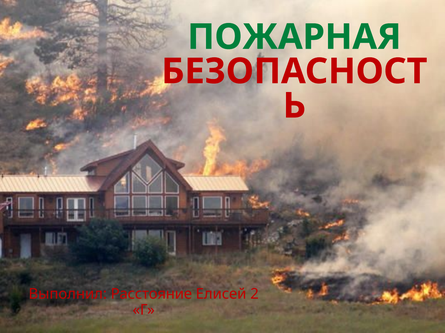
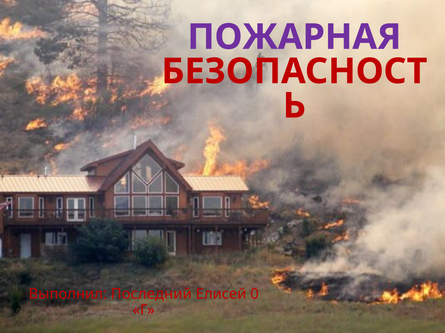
ПОЖАРНАЯ colour: green -> purple (294, 37)
Расстояние: Расстояние -> Последний (151, 295)
2: 2 -> 0 (255, 295)
